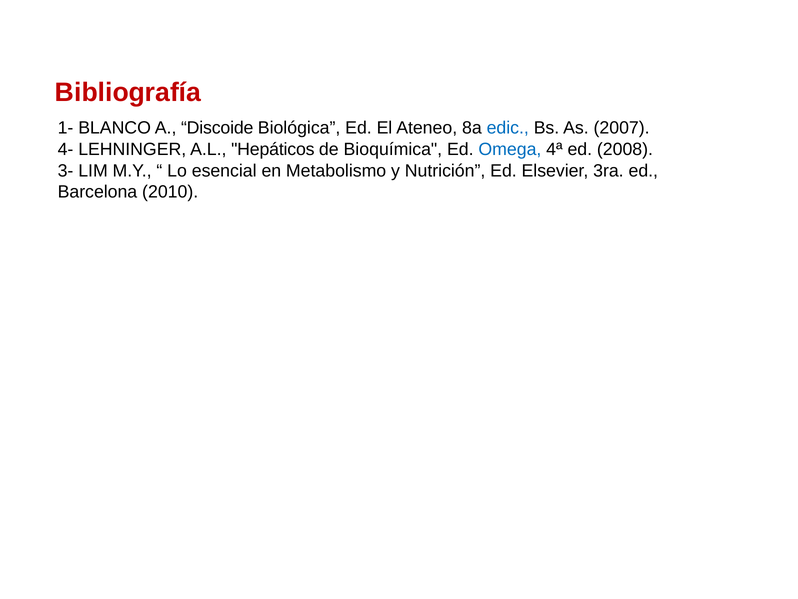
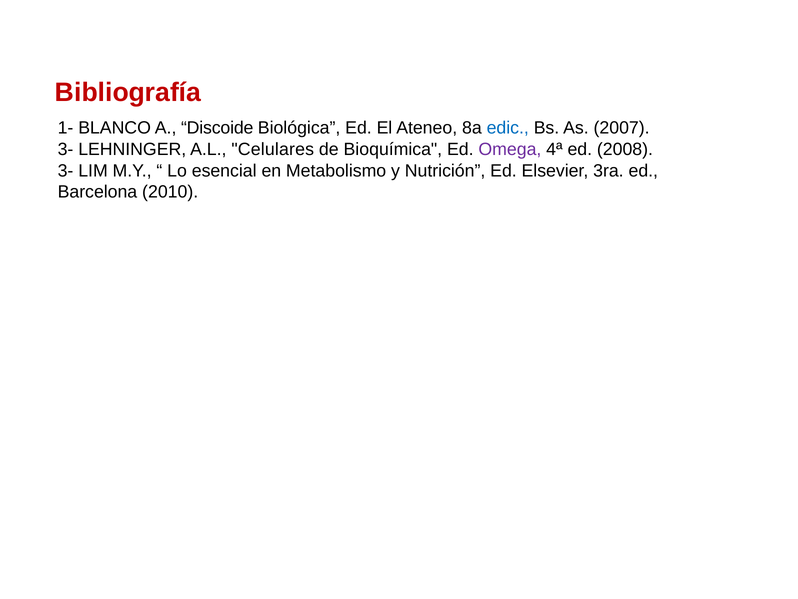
4-: 4- -> 3- (66, 149)
Hepáticos: Hepáticos -> Celulares (273, 149)
Omega colour: blue -> purple (510, 149)
